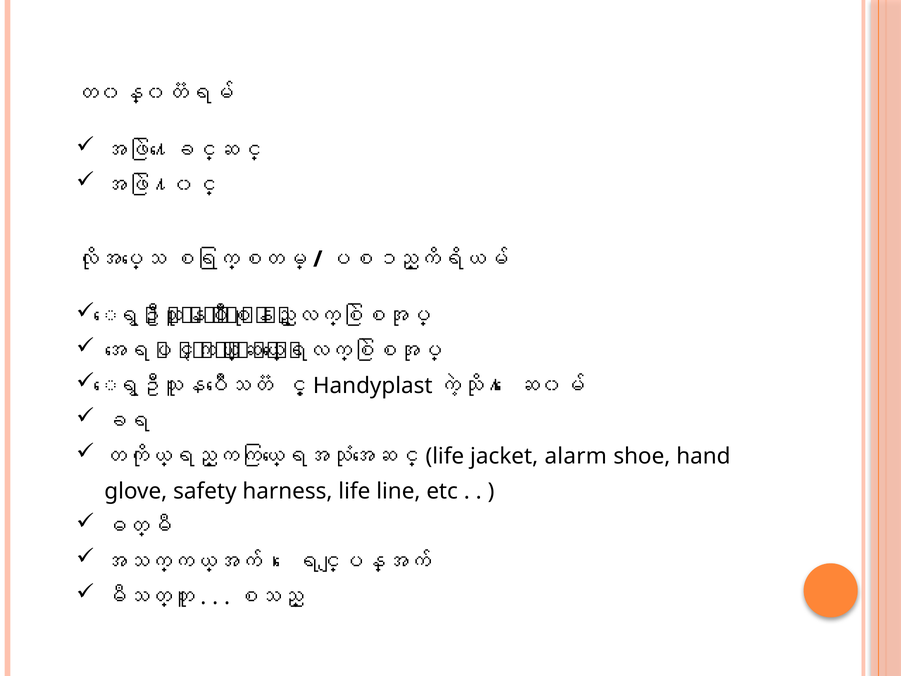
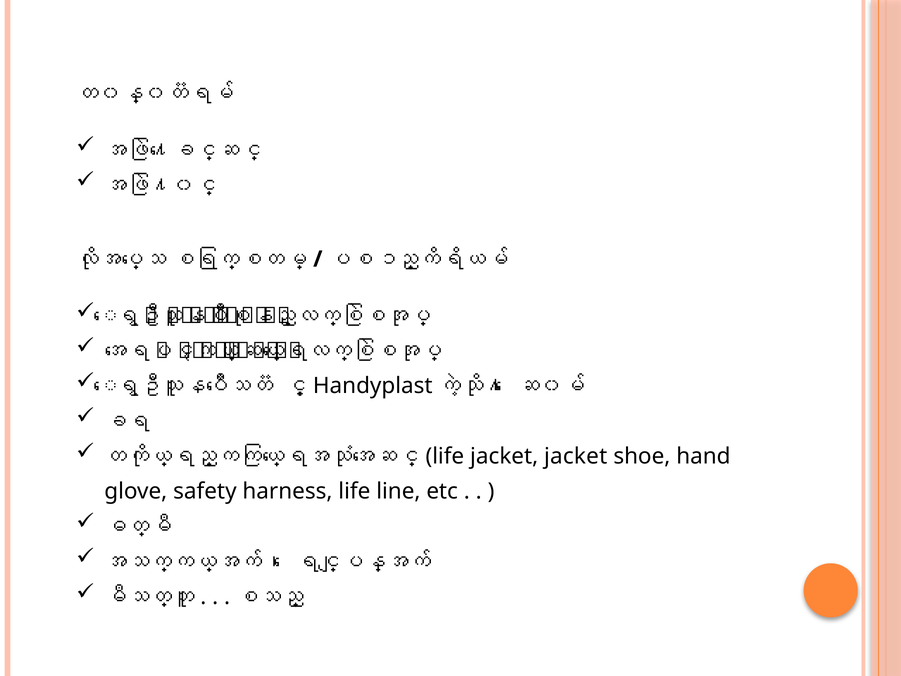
jacket alarm: alarm -> jacket (576, 456)
